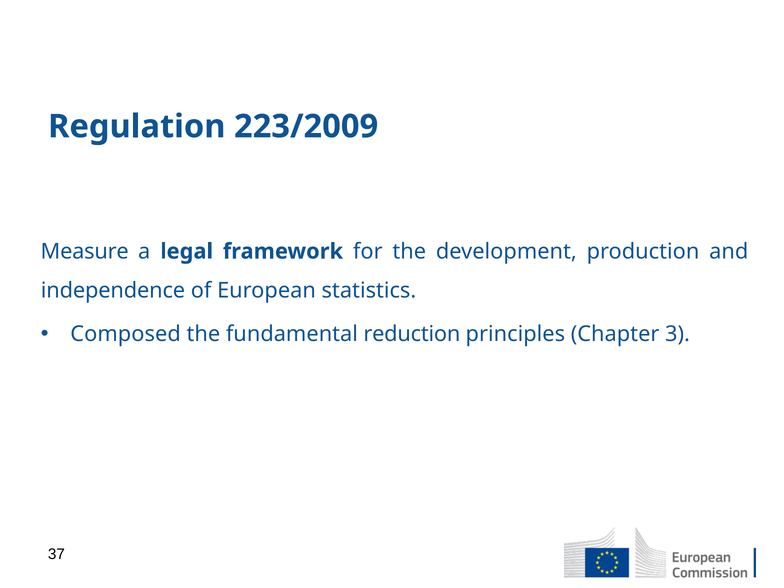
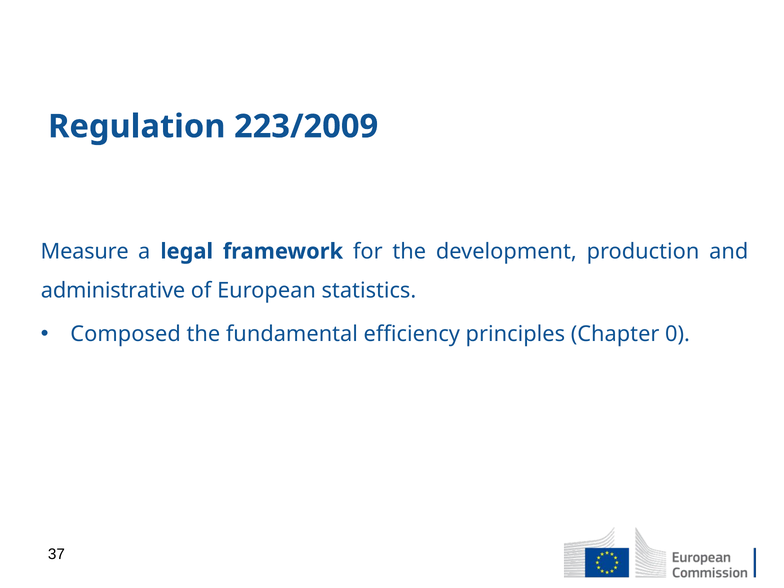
independence: independence -> administrative (113, 291)
reduction: reduction -> efficiency (412, 334)
3: 3 -> 0 (677, 334)
